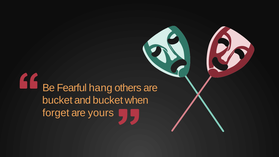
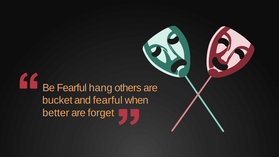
and bucket: bucket -> fearful (108, 100)
forget: forget -> better (56, 113)
yours: yours -> forget (101, 113)
